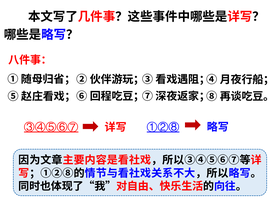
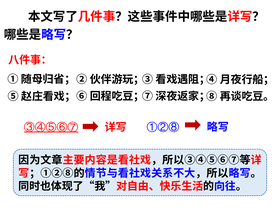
①②⑧ underline: present -> none (163, 127)
